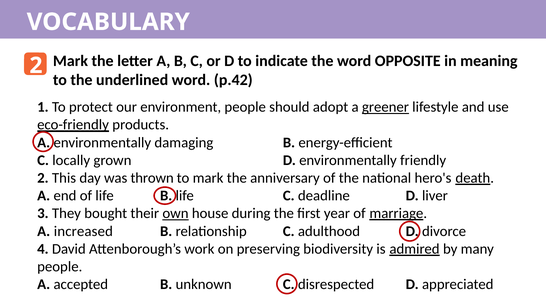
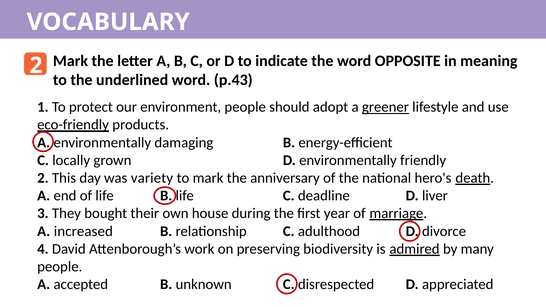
p.42: p.42 -> p.43 (233, 80)
thrown: thrown -> variety (152, 178)
own underline: present -> none (176, 214)
